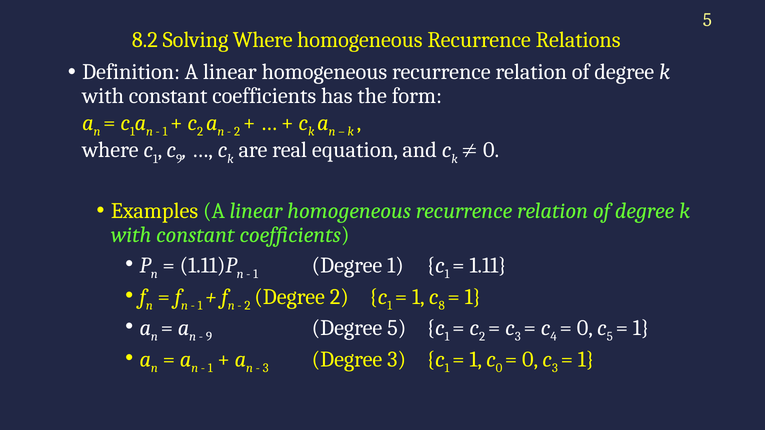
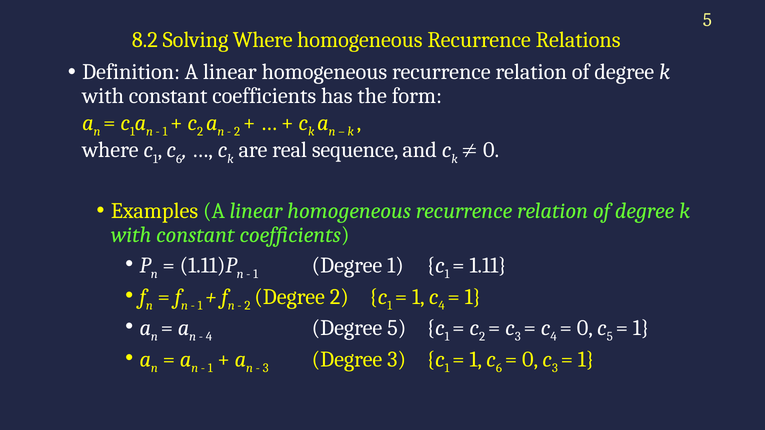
9: 9 -> 6 (179, 159)
equation: equation -> sequence (355, 150)
8: 8 -> 4 (442, 306)
9: 9 -> 4 (209, 337)
0: 0 -> 6 (499, 368)
